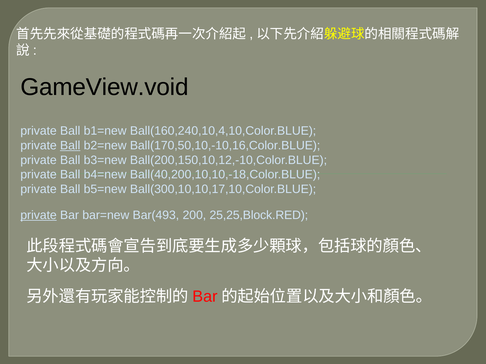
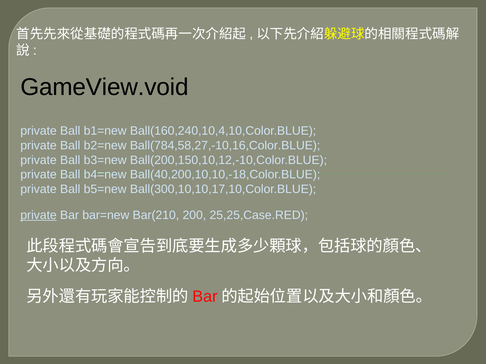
Ball underline: present -> none (70, 146)
Ball(170,50,10,-10,16,Color.BLUE: Ball(170,50,10,-10,16,Color.BLUE -> Ball(784,58,27,-10,16,Color.BLUE (225, 146)
Bar(493: Bar(493 -> Bar(210 (156, 215)
25,25,Block.RED: 25,25,Block.RED -> 25,25,Case.RED (259, 215)
